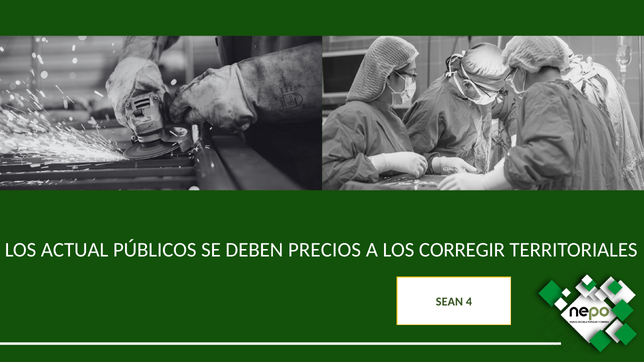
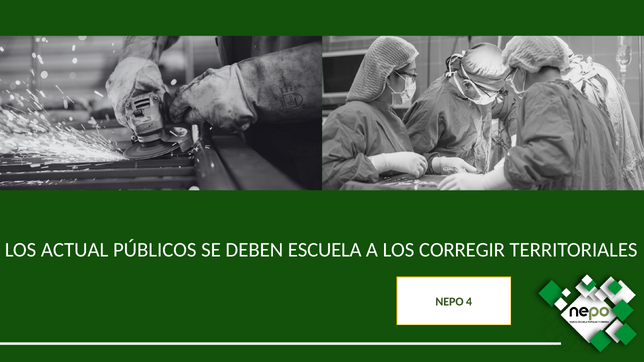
PRECIOS: PRECIOS -> ESCUELA (325, 250)
SEAN: SEAN -> NEPO (450, 302)
